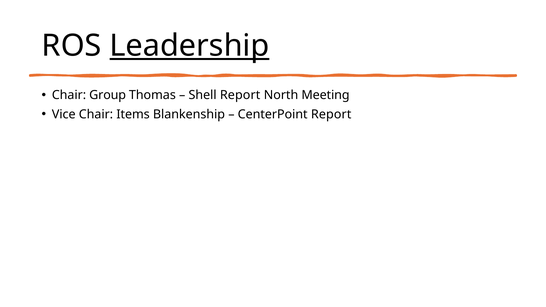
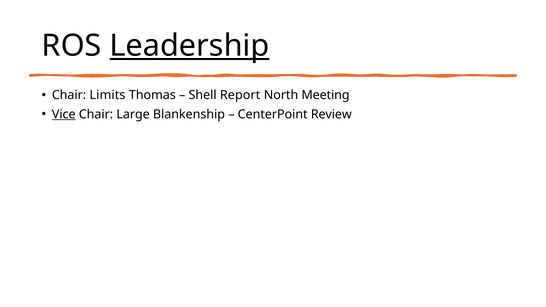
Group: Group -> Limits (107, 95)
Vice underline: none -> present (64, 114)
Items: Items -> Large (133, 114)
CenterPoint Report: Report -> Review (331, 114)
